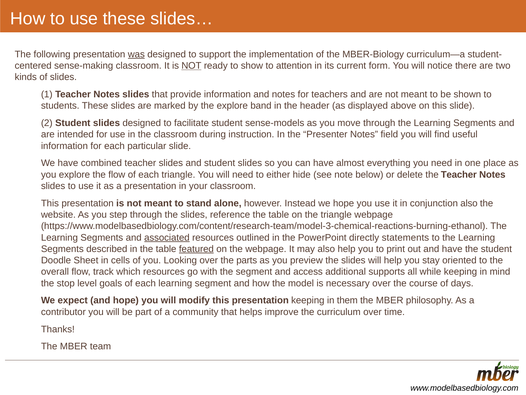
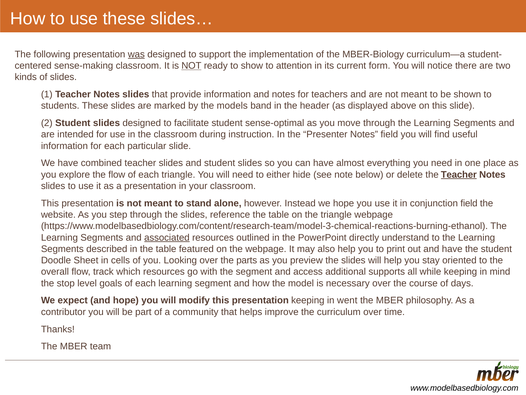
the explore: explore -> models (232, 106)
sense-models: sense-models -> sense-optimal (275, 123)
Teacher underline: none -> present (459, 174)
conjunction also: also -> field (469, 203)
statements: statements -> understand (405, 237)
featured underline: present -> none (196, 249)
them: them -> went (347, 300)
